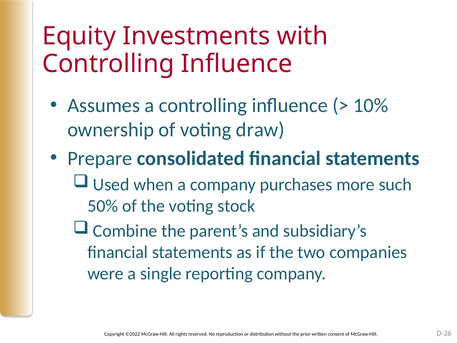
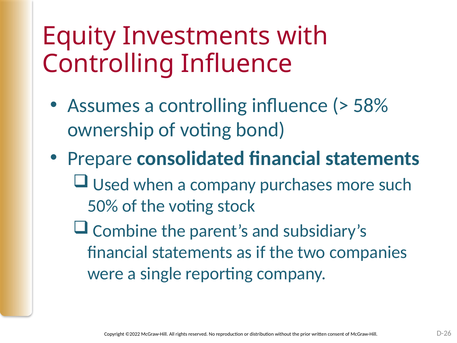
10%: 10% -> 58% (371, 105)
draw: draw -> bond (260, 130)
